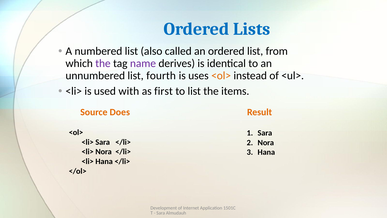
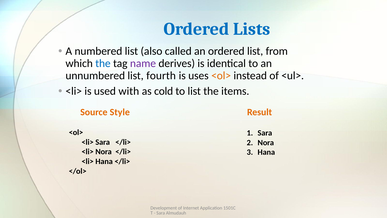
the colour: purple -> blue (103, 63)
first: first -> cold (164, 91)
Does: Does -> Style (120, 112)
